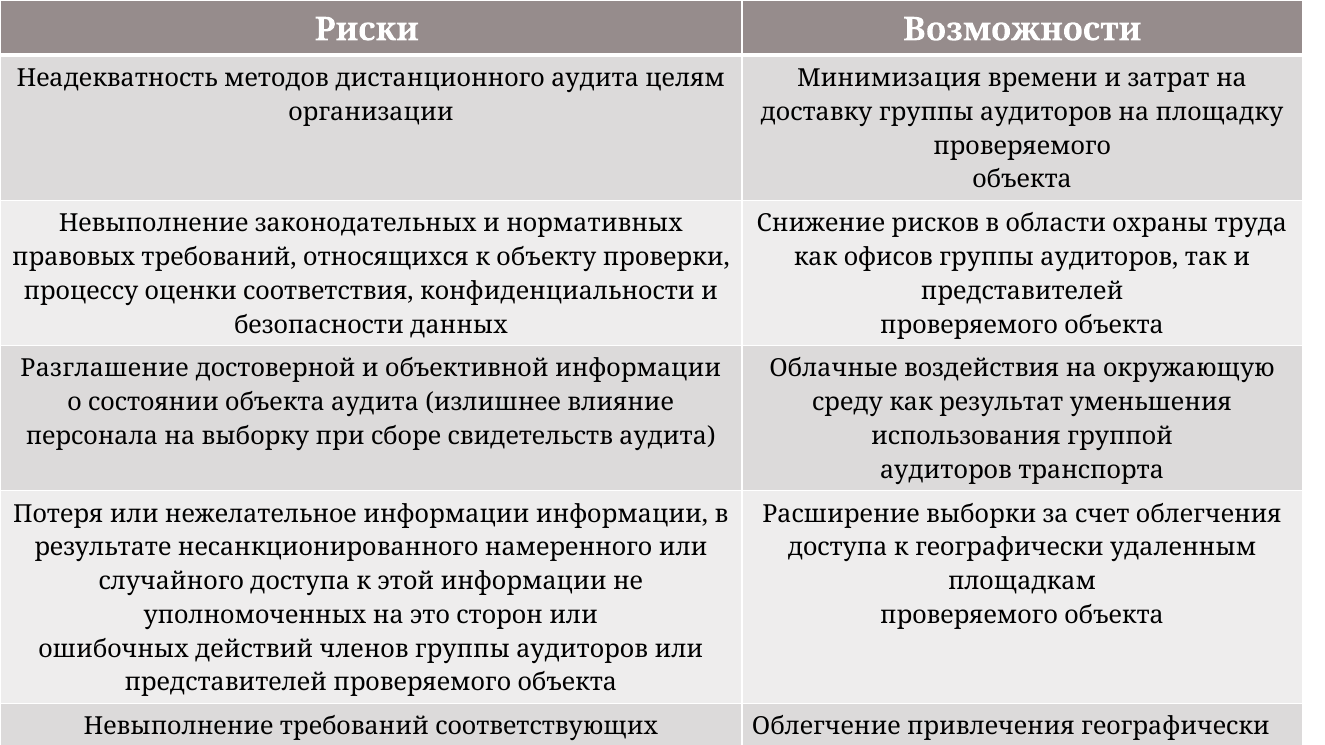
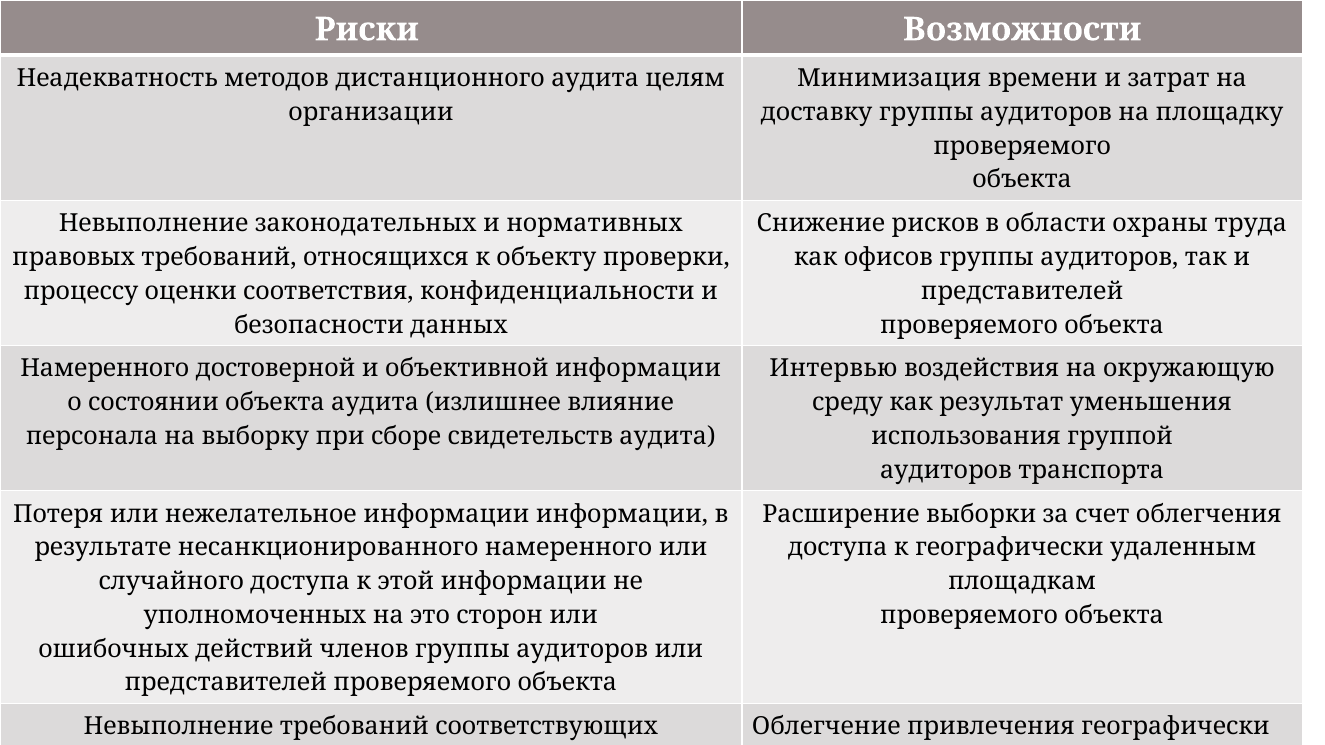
Разглашение: Разглашение -> Намеренного (105, 369)
Облачные: Облачные -> Интервью (833, 369)
